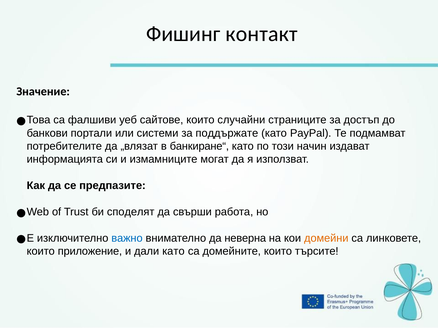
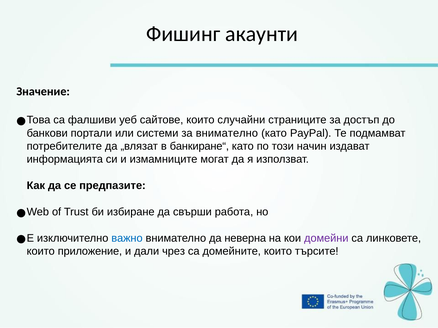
контакт: контакт -> акаунти (262, 34)
за поддържате: поддържате -> внимателно (227, 133)
споделят: споделят -> избиране (131, 212)
домейни colour: orange -> purple (326, 238)
дали като: като -> чрез (174, 252)
